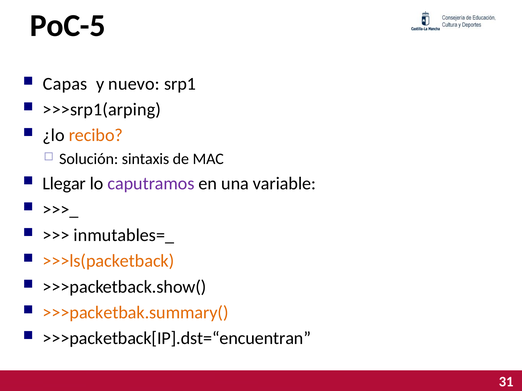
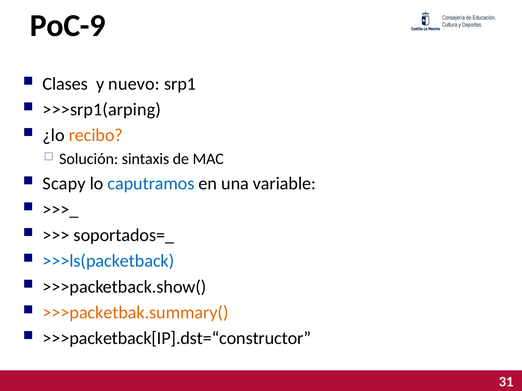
PoC-5: PoC-5 -> PoC-9 (68, 26)
Capas: Capas -> Clases (65, 84)
Llegar: Llegar -> Scapy (64, 184)
caputramos colour: purple -> blue (151, 184)
inmutables=_: inmutables=_ -> soportados=_ (124, 235)
>>>ls(packetback colour: orange -> blue (108, 261)
>>>packetback[IP].dst=“encuentran: >>>packetback[IP].dst=“encuentran -> >>>packetback[IP].dst=“constructor (177, 339)
